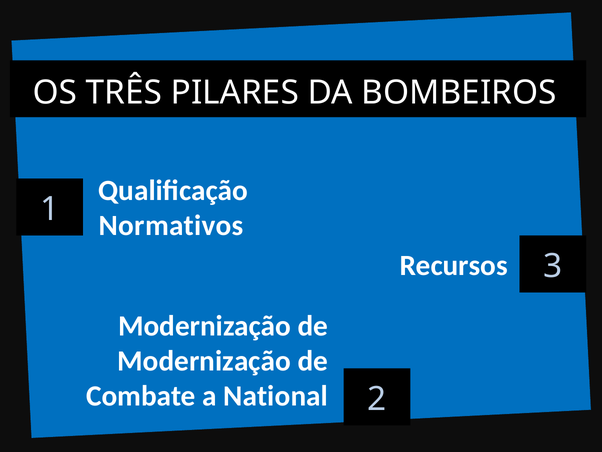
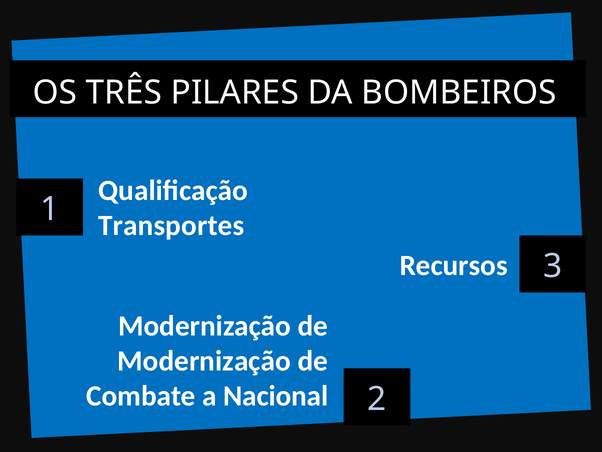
Normativos: Normativos -> Transportes (171, 225)
National: National -> Nacional (276, 396)
